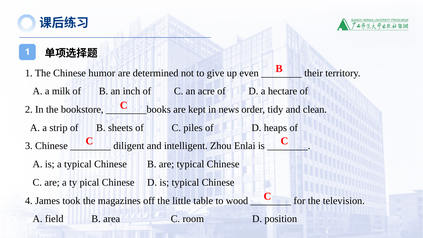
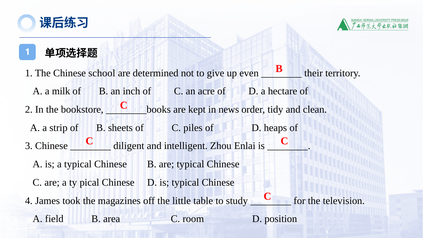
humor: humor -> school (102, 73)
wood: wood -> study (237, 201)
